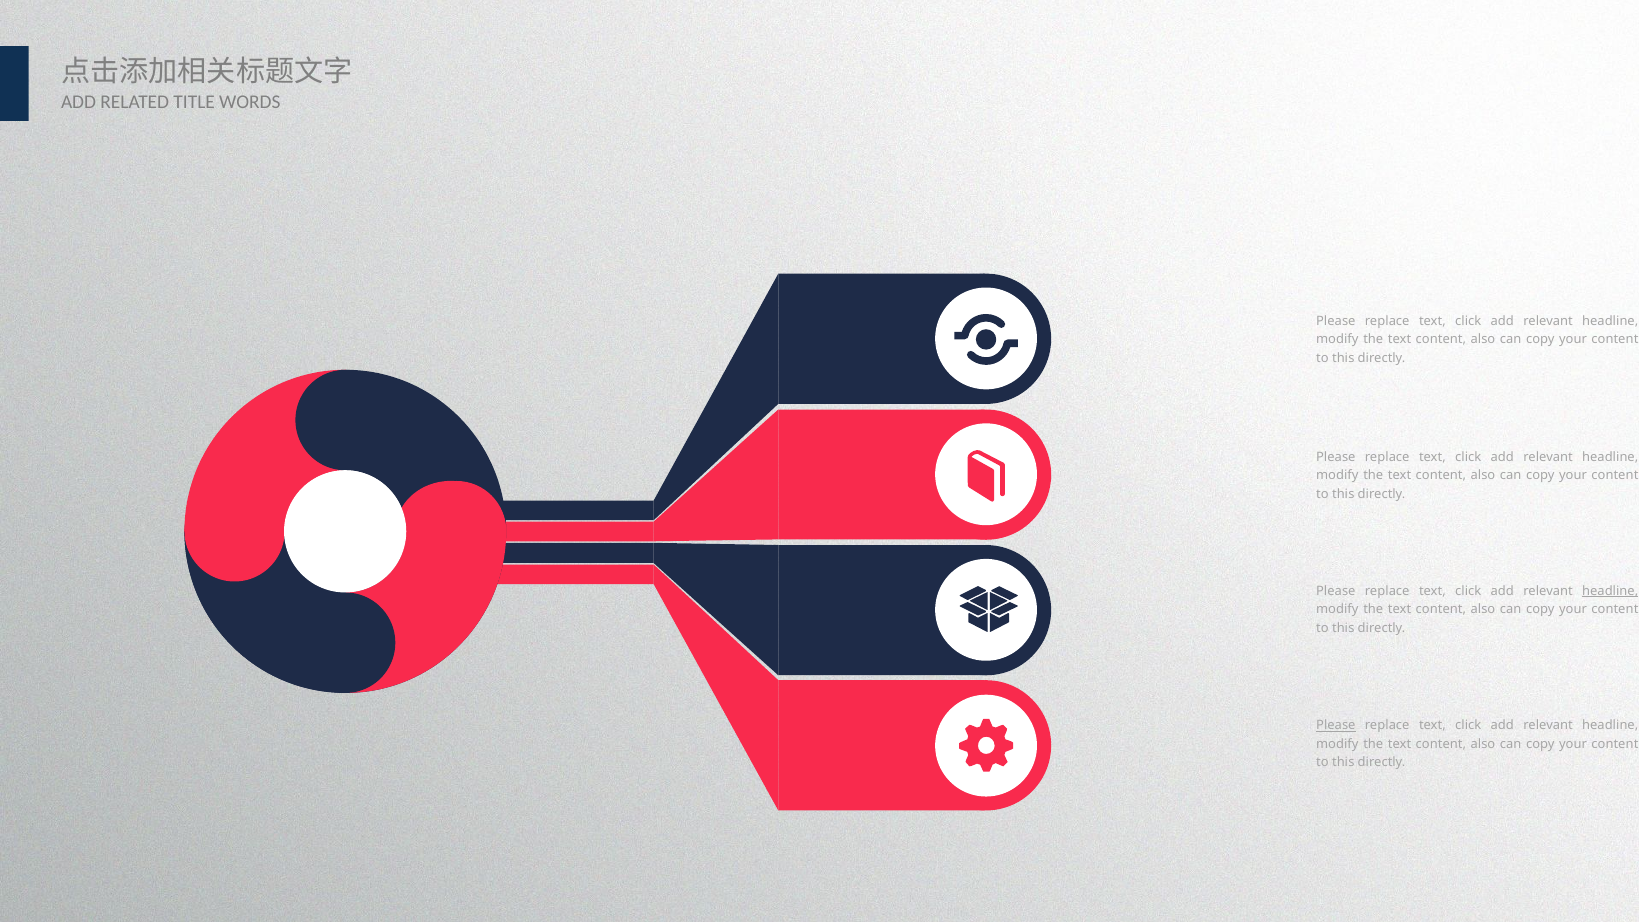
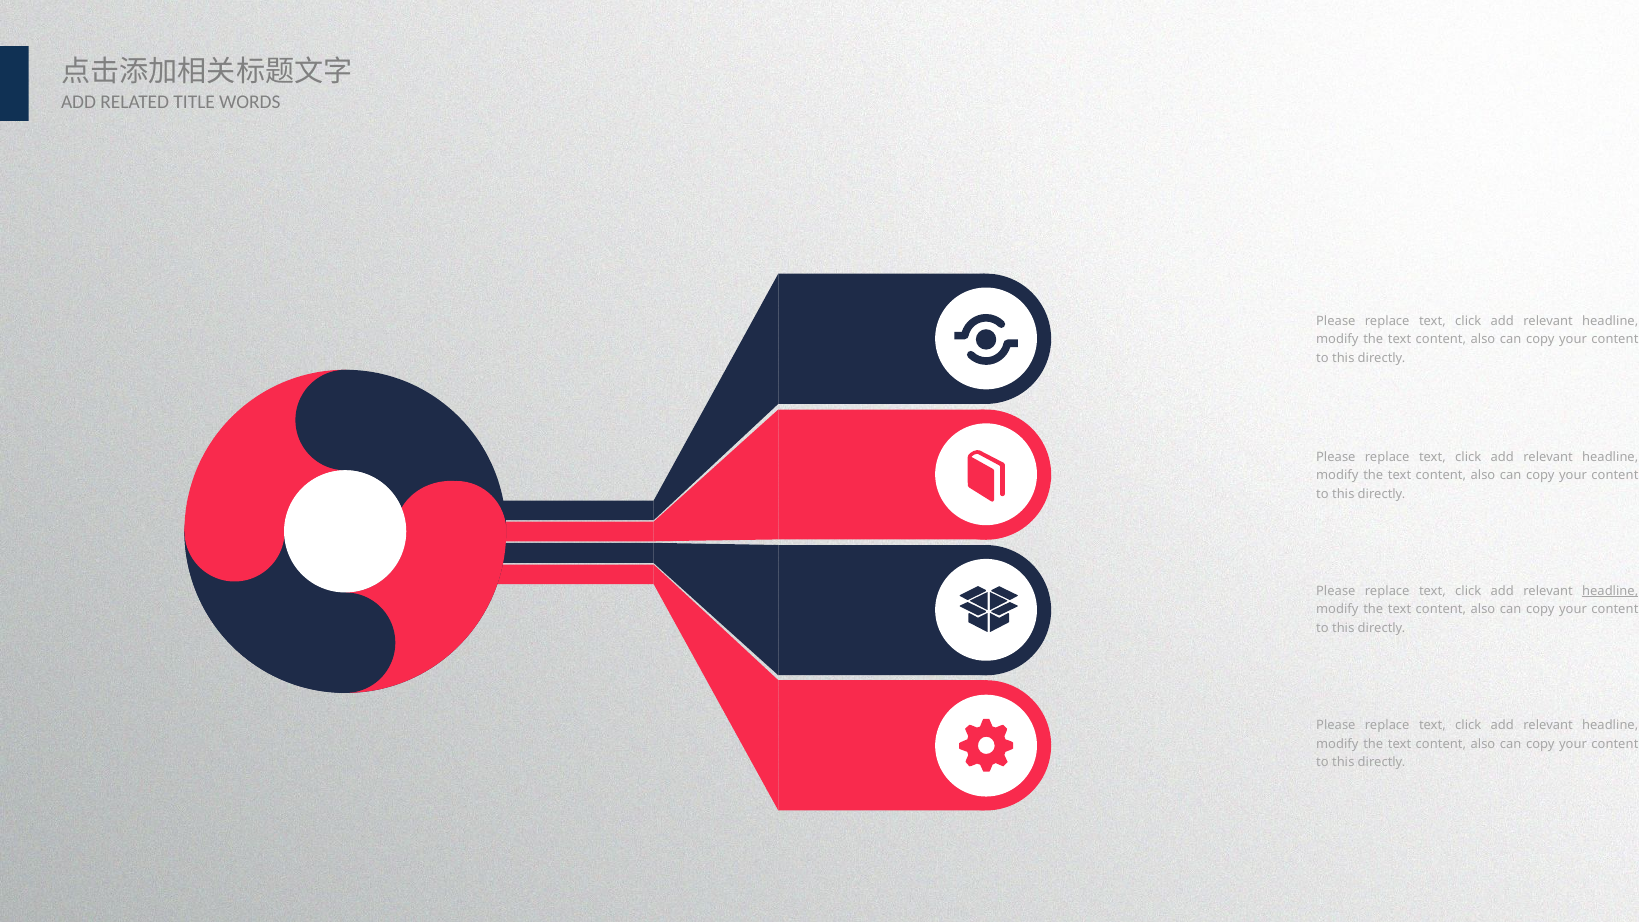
Please underline: present -> none (1336, 725)
